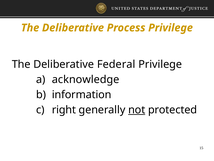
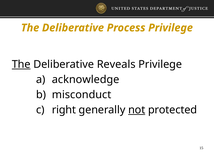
The underline: none -> present (21, 64)
Federal: Federal -> Reveals (116, 64)
information: information -> misconduct (82, 94)
